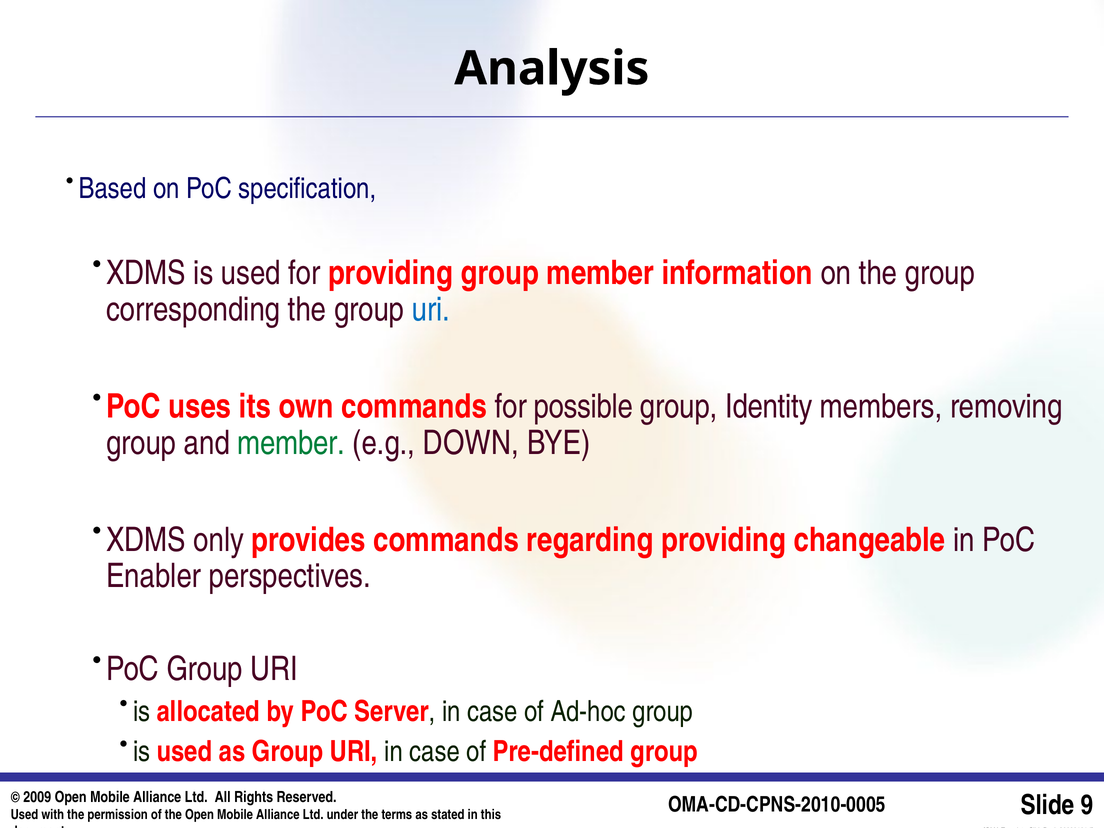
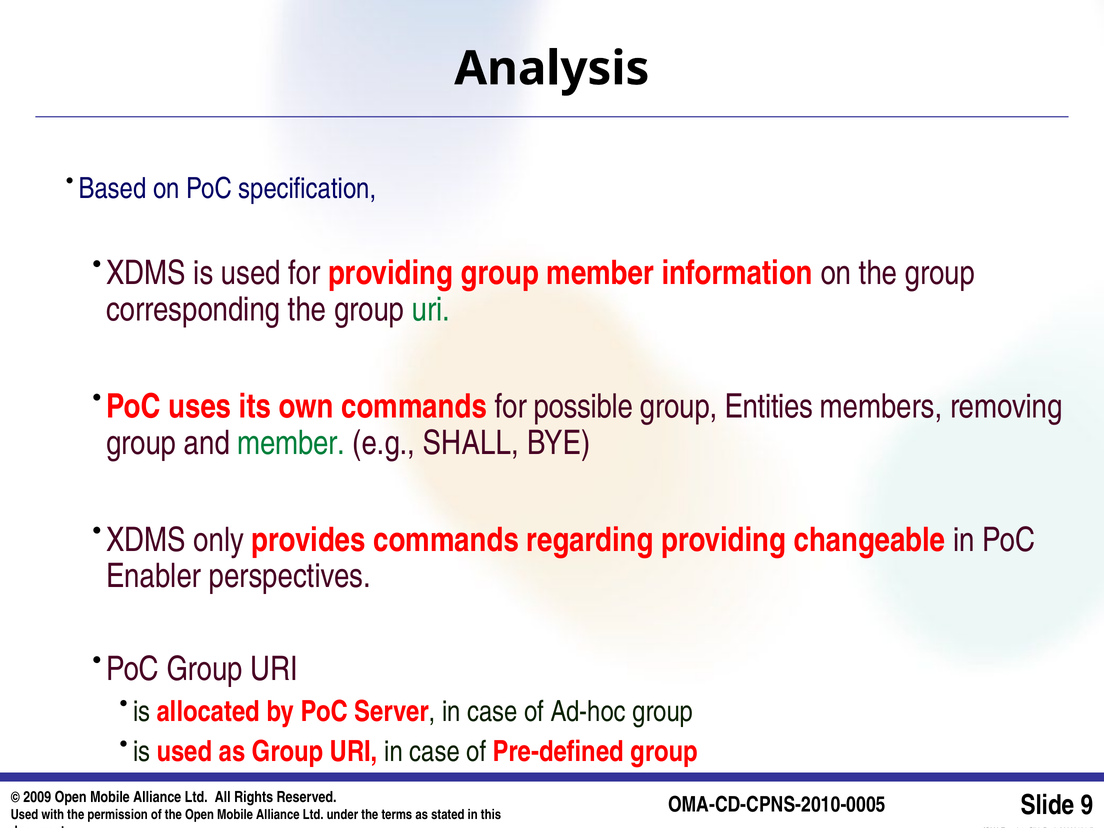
uri colour: blue -> green (431, 310)
Identity: Identity -> Entities (769, 407)
DOWN: DOWN -> SHALL (471, 443)
